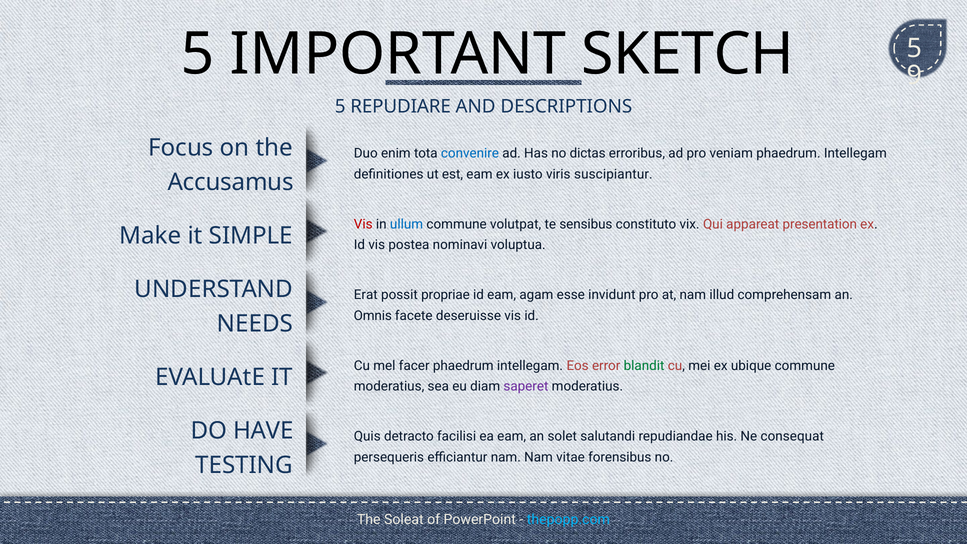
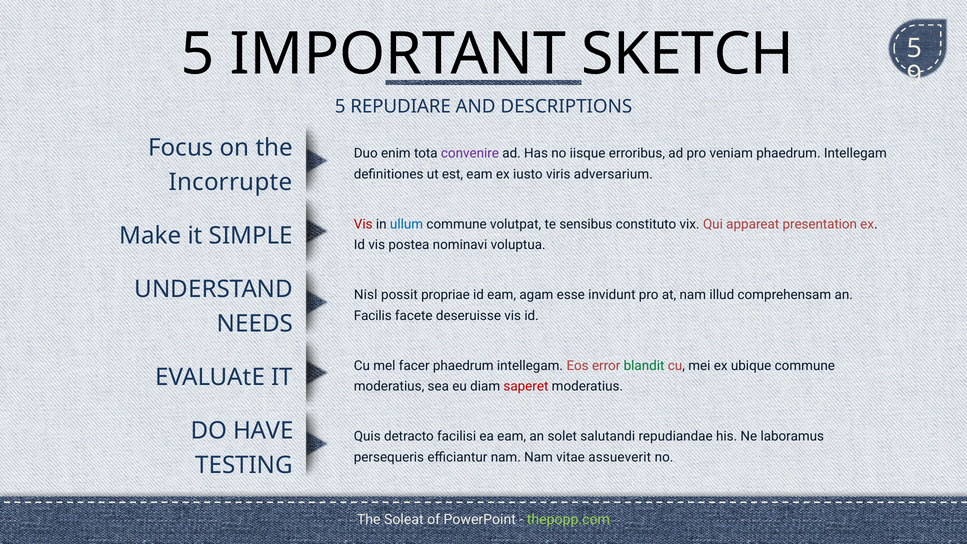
convenire colour: blue -> purple (470, 153)
dictas: dictas -> iisque (588, 153)
suscipiantur: suscipiantur -> adversarium (613, 174)
Accusamus: Accusamus -> Incorrupte (230, 182)
Erat: Erat -> Nisl (366, 295)
Omnis: Omnis -> Facilis (373, 316)
saperet colour: purple -> red (526, 386)
consequat: consequat -> laboramus (792, 436)
forensibus: forensibus -> assueverit (620, 457)
thepopp.com colour: light blue -> light green (568, 520)
